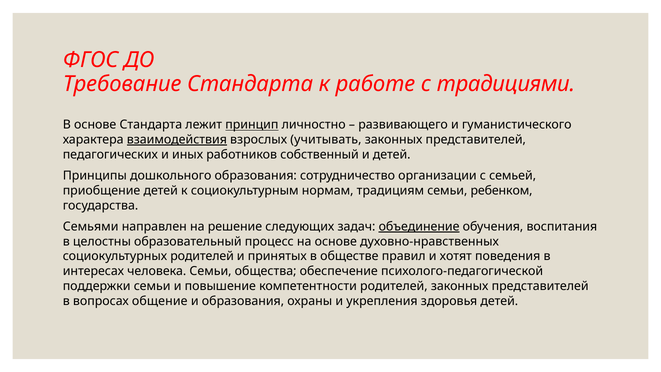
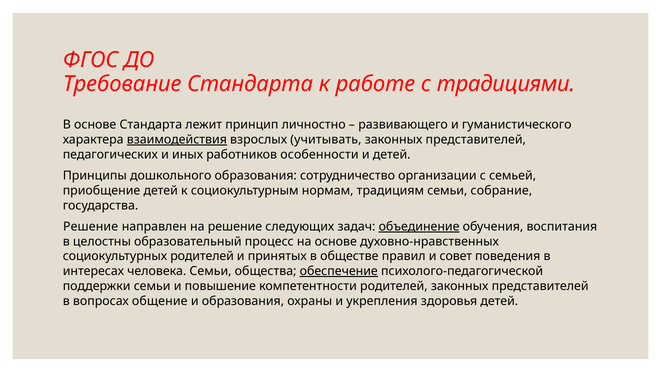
принцип underline: present -> none (252, 125)
собственный: собственный -> особенности (319, 155)
ребенком: ребенком -> собрание (501, 190)
Семьями: Семьями -> Решение (91, 226)
хотят: хотят -> совет (456, 256)
обеспечение underline: none -> present (339, 271)
